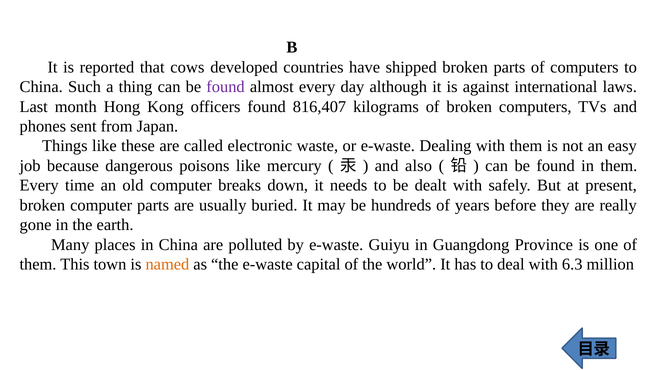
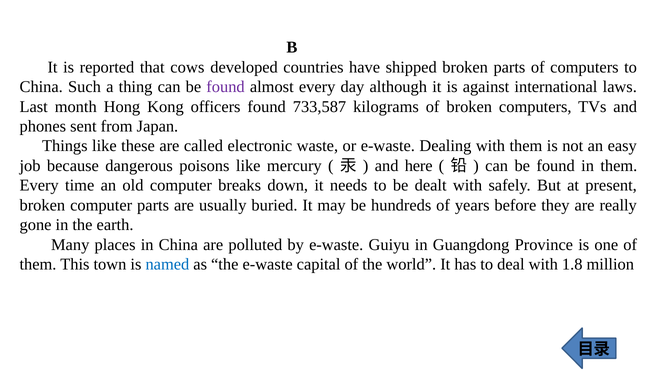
816,407: 816,407 -> 733,587 (320, 106)
also: also -> here (419, 166)
named colour: orange -> blue (167, 264)
6.3: 6.3 -> 1.8 (572, 264)
